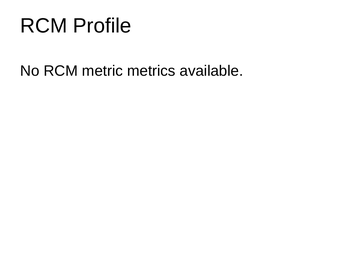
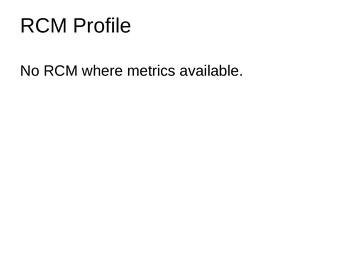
metric: metric -> where (102, 71)
